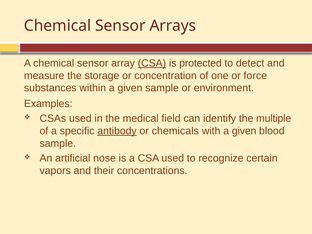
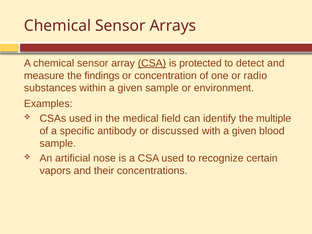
storage: storage -> findings (102, 76)
force: force -> radio (255, 76)
antibody underline: present -> none (117, 131)
chemicals: chemicals -> discussed (175, 131)
